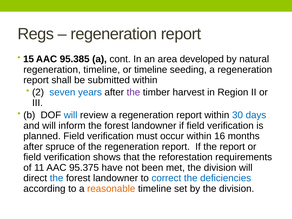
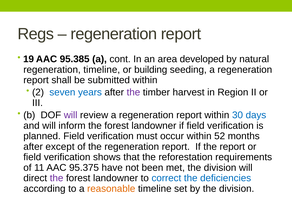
15: 15 -> 19 (29, 59)
or timeline: timeline -> building (151, 70)
will colour: blue -> purple (71, 115)
16: 16 -> 52 (220, 136)
spruce: spruce -> except (60, 147)
the colour: blue -> purple (57, 178)
